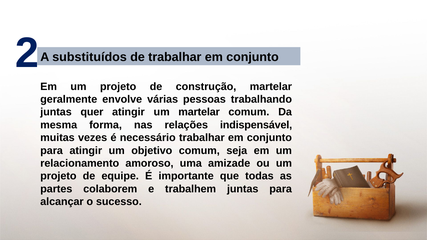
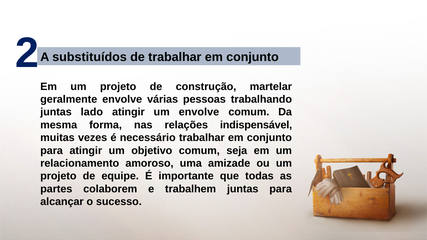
quer: quer -> lado (92, 112)
um martelar: martelar -> envolve (199, 112)
